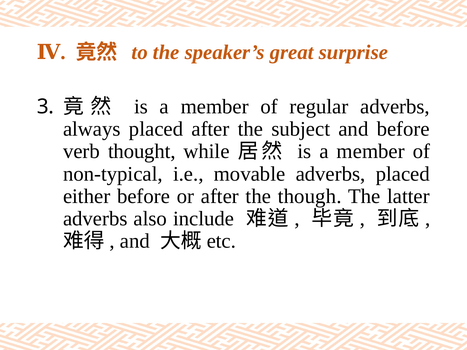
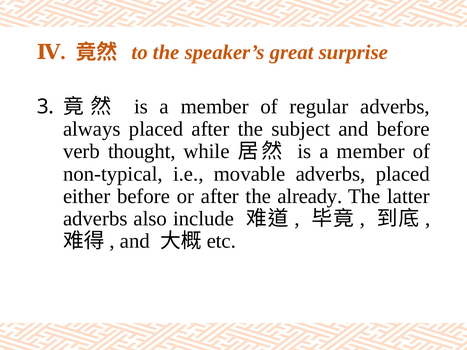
though: though -> already (310, 196)
